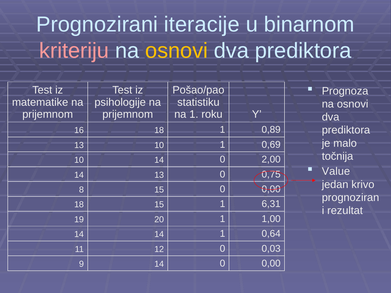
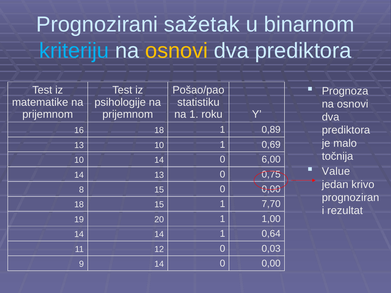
iteracije: iteracije -> sažetak (202, 25)
kriteriju colour: pink -> light blue (74, 51)
2,00: 2,00 -> 6,00 (271, 160)
6,31: 6,31 -> 7,70 (271, 204)
